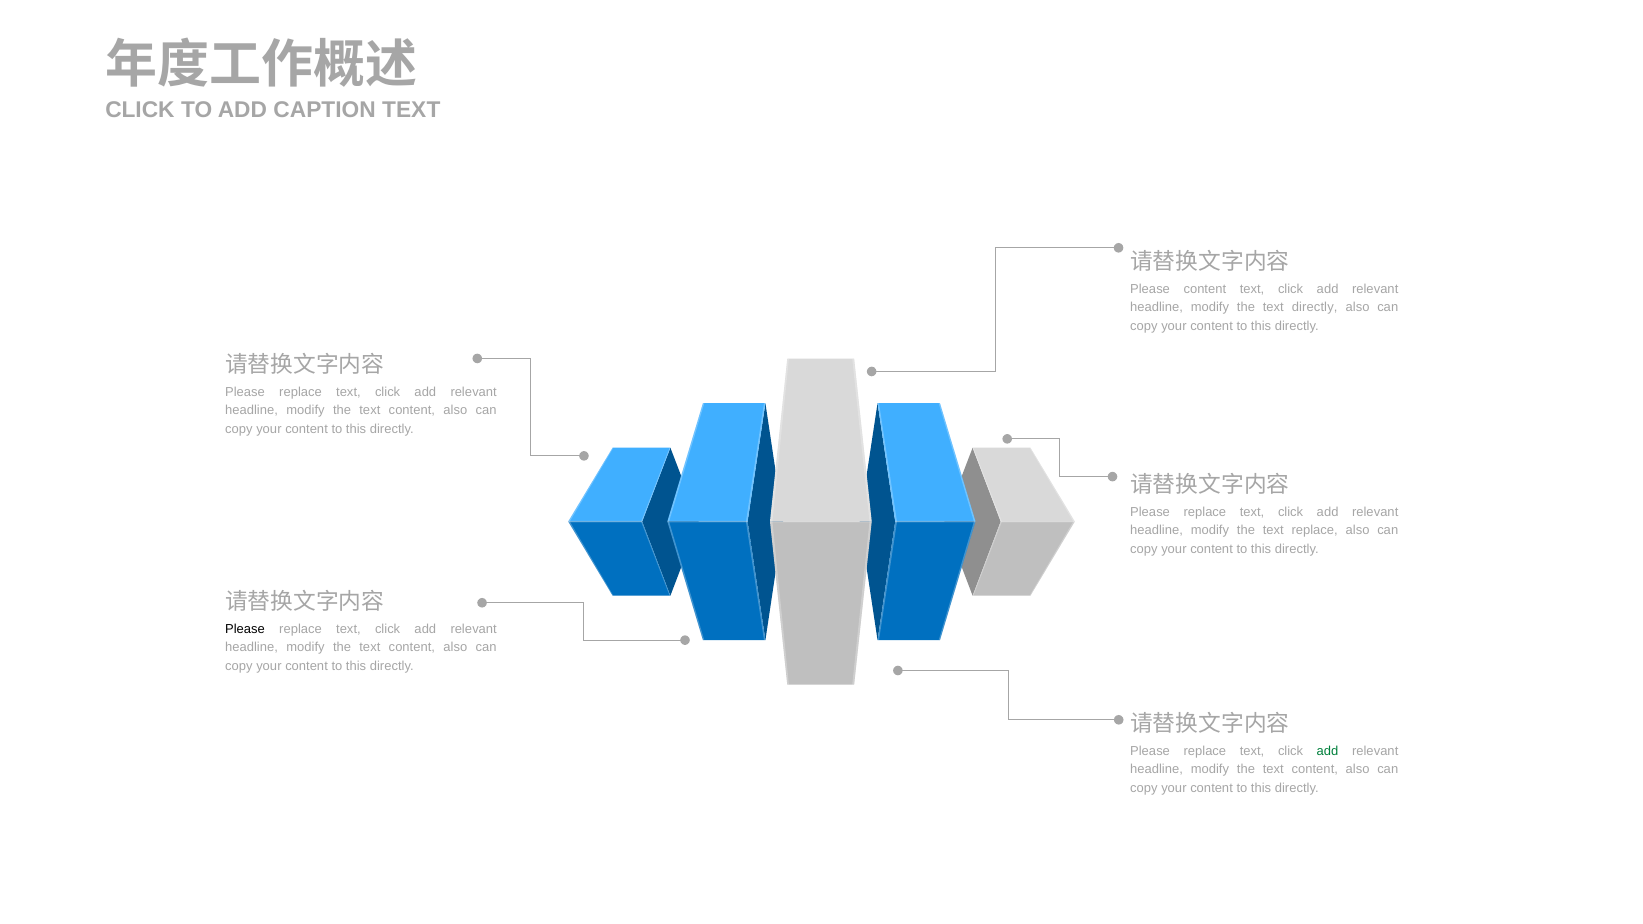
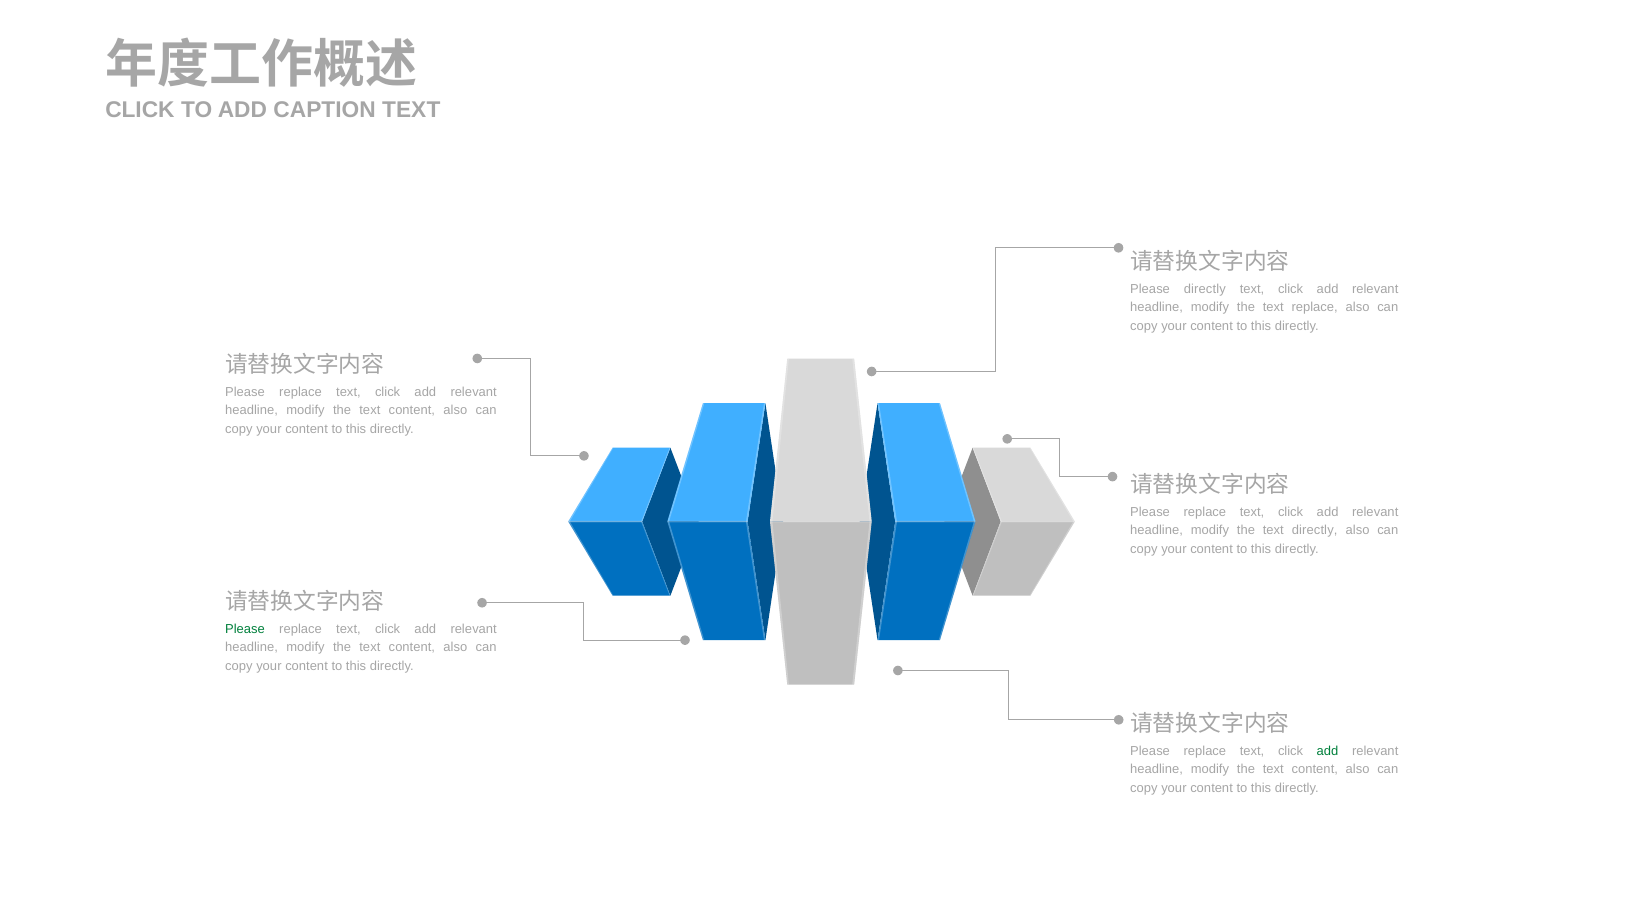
Please content: content -> directly (1205, 289)
text directly: directly -> replace (1315, 308)
text replace: replace -> directly (1315, 531)
Please colour: black -> green (245, 629)
